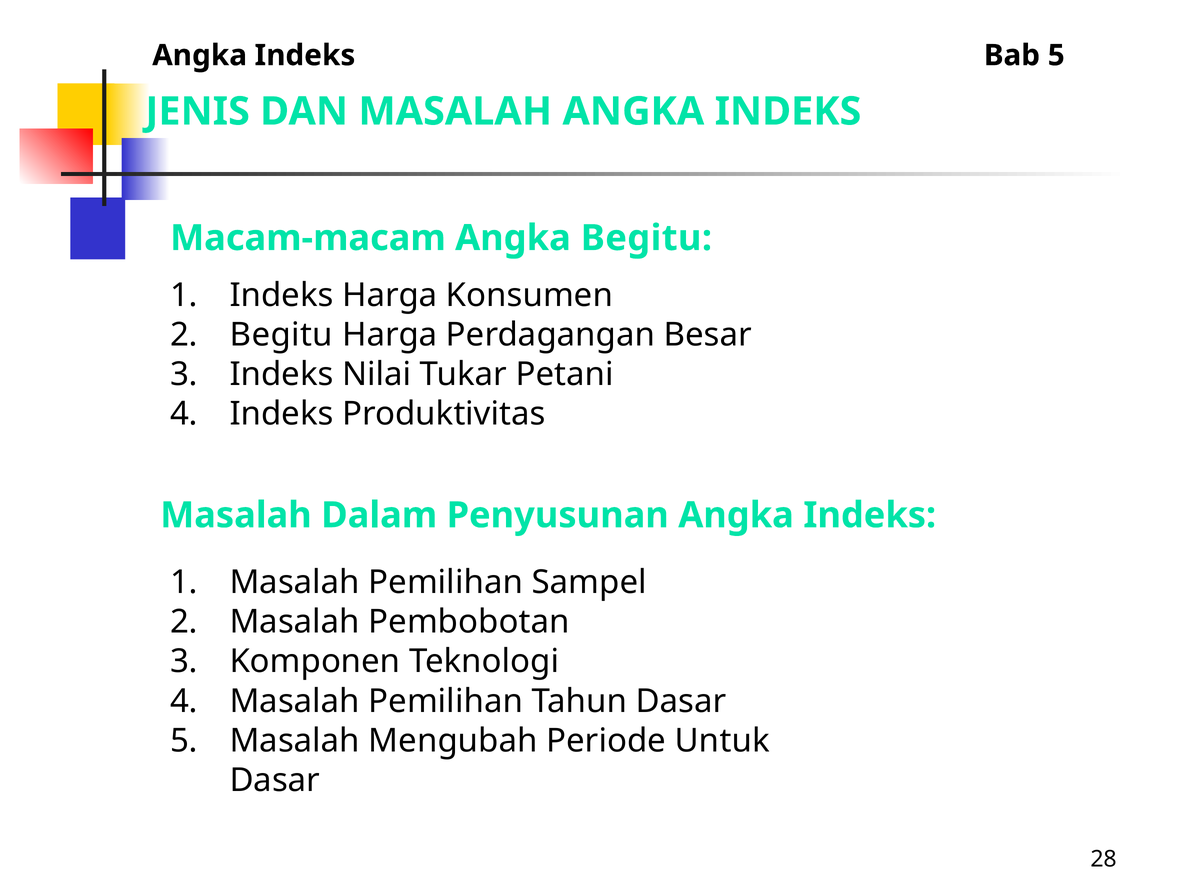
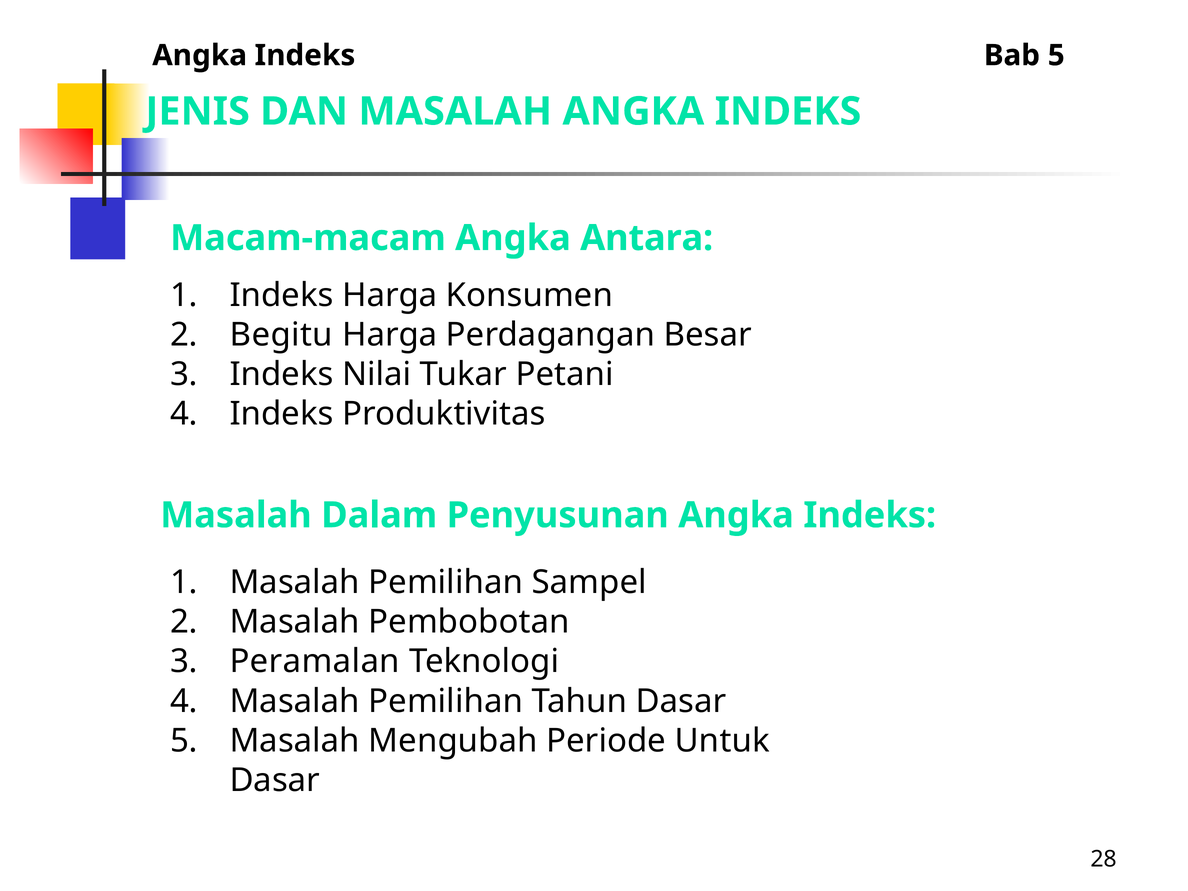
Angka Begitu: Begitu -> Antara (647, 238)
Komponen: Komponen -> Peramalan (315, 662)
